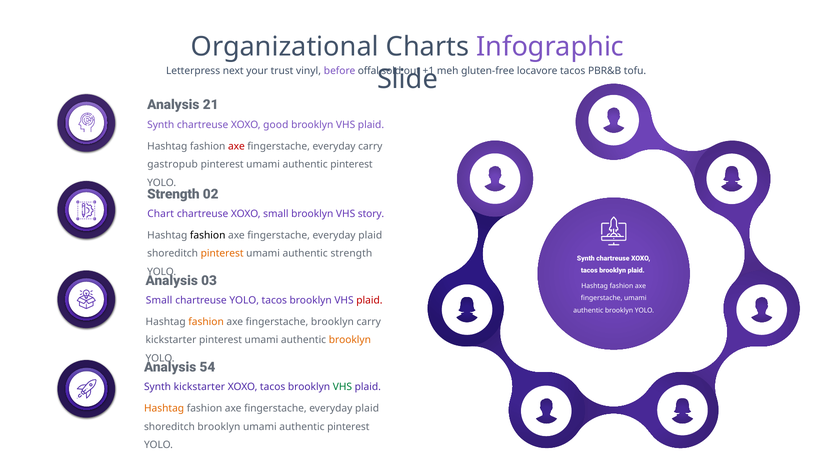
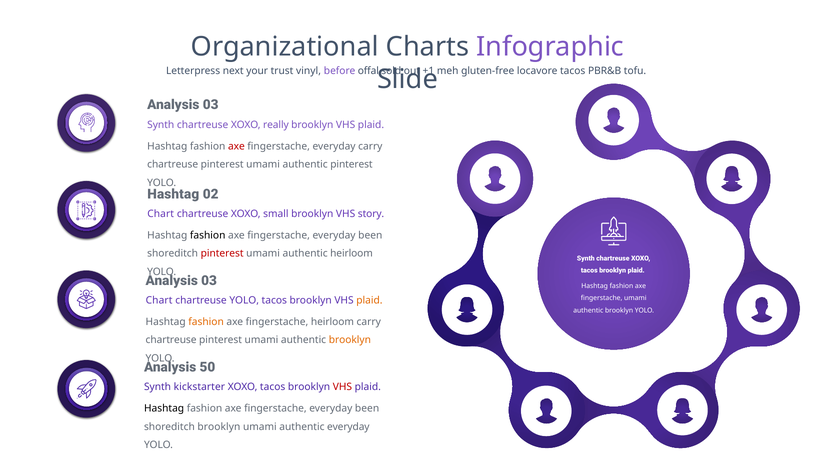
21: 21 -> 03 (211, 105)
good: good -> really (276, 125)
gastropub: gastropub -> chartreuse (173, 165)
Strength: Strength -> Hashtag (173, 194)
plaid: plaid -> been (370, 235)
pinterest colour: orange -> red (222, 254)
authentic strength: strength -> heirloom (351, 254)
Small: Small -> Chart (159, 301)
plaid colour: red -> orange (369, 301)
fingerstache brooklyn: brooklyn -> heirloom (332, 322)
kickstarter: kickstarter -> chartreuse (171, 340)
54: 54 -> 50 (207, 368)
VHS colour: green -> red (342, 387)
Hashtag colour: orange -> black (164, 409)
plaid: plaid -> been (367, 409)
pinterest: pinterest -> everyday (348, 427)
